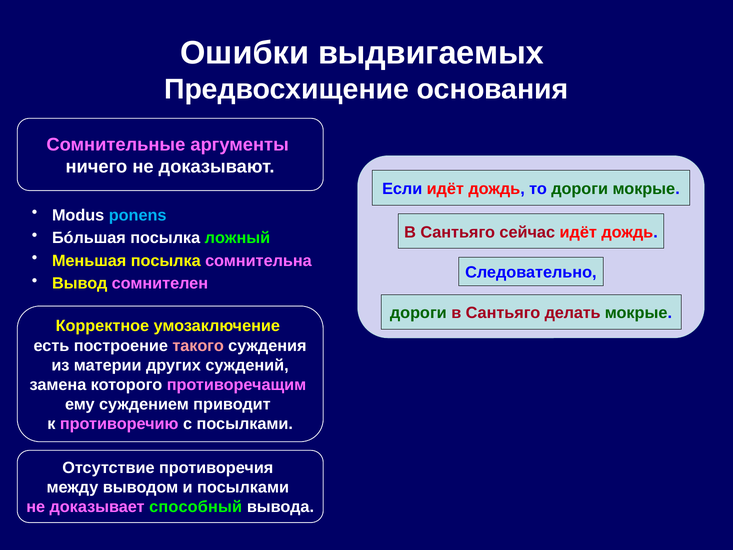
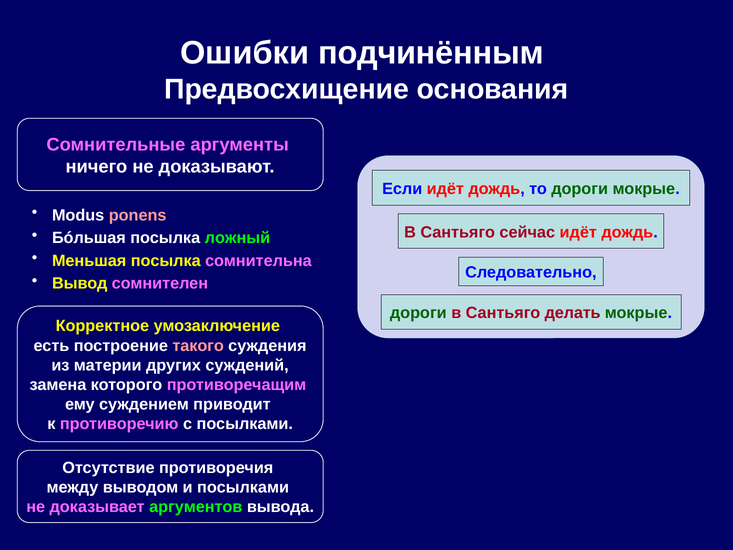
выдвигаемых: выдвигаемых -> подчинённым (431, 53)
ponens colour: light blue -> pink (138, 215)
способный: способный -> аргументов (196, 507)
